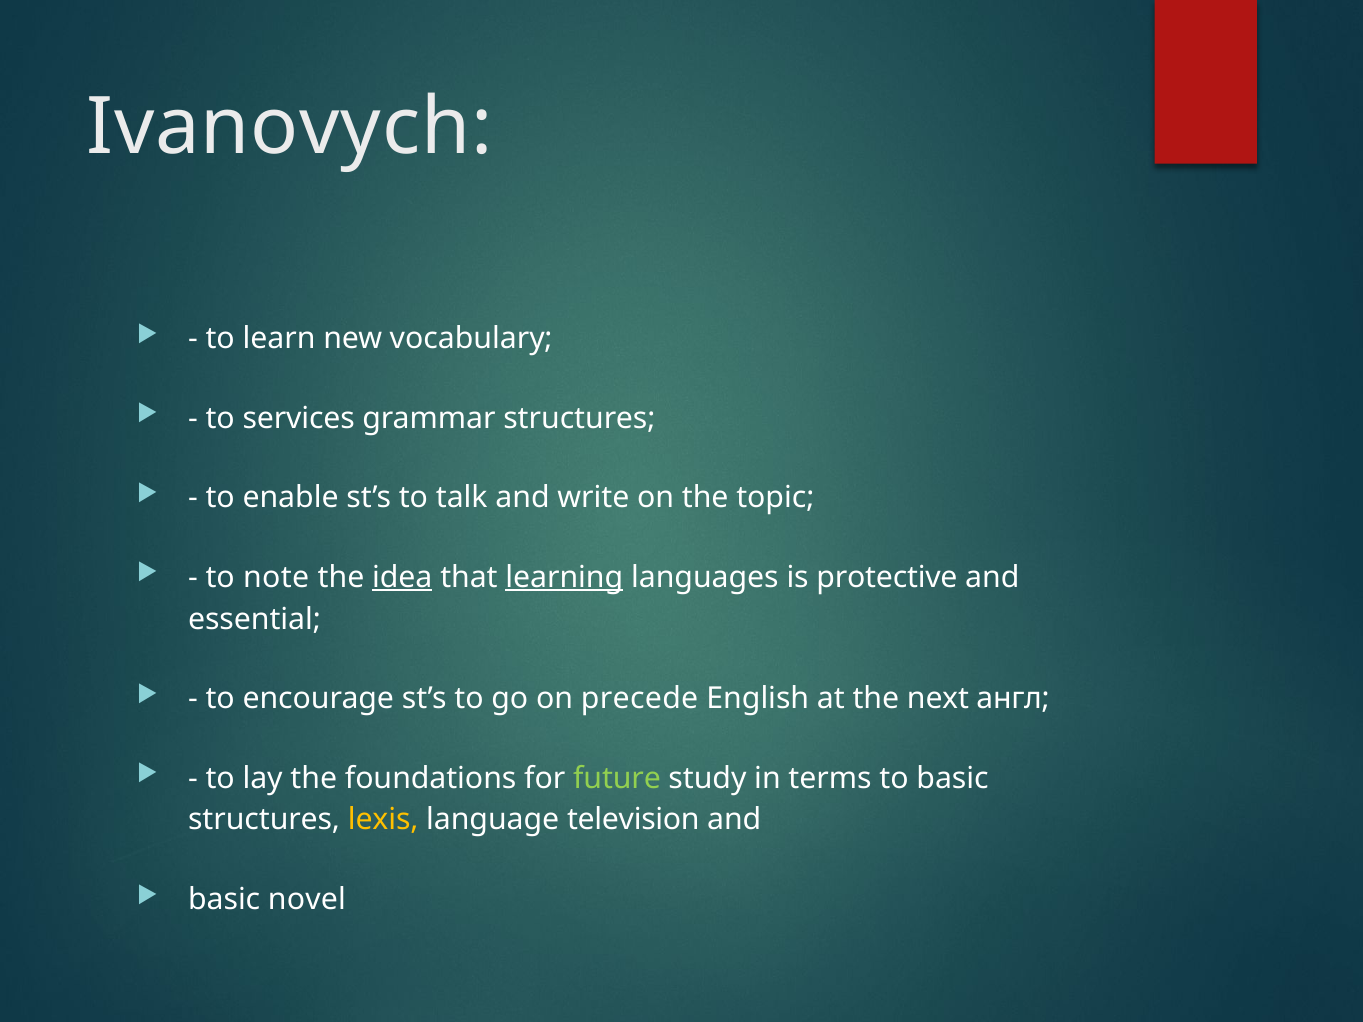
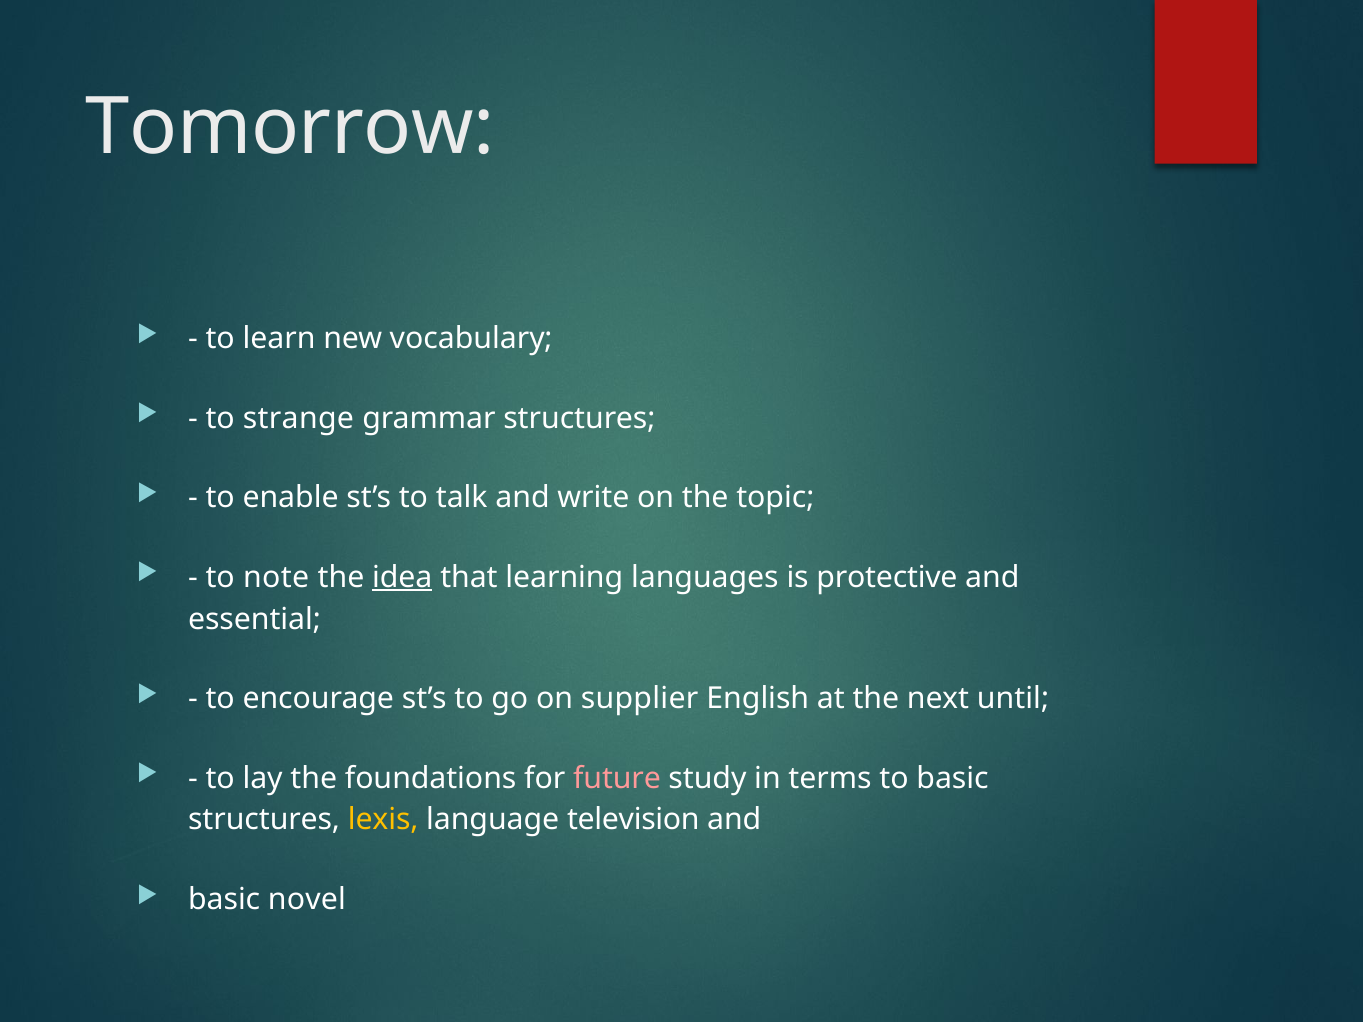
Ivanovych: Ivanovych -> Tomorrow (290, 128)
services: services -> strange (298, 418)
learning underline: present -> none (564, 577)
precede: precede -> supplier (640, 699)
англ: англ -> until (1013, 699)
future colour: light green -> pink (617, 778)
